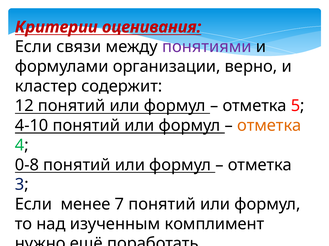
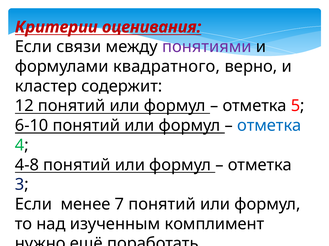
организации: организации -> квадратного (167, 67)
4-10: 4-10 -> 6-10 (32, 126)
отметка colour: orange -> blue (269, 126)
0-8: 0-8 -> 4-8 (27, 165)
